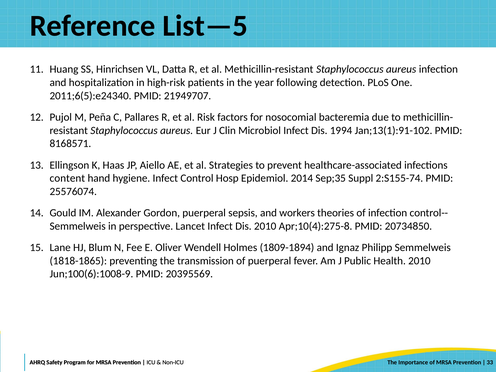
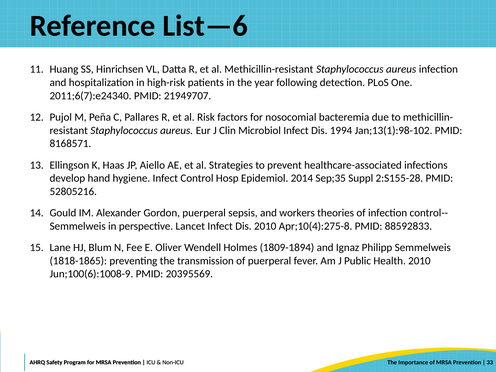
List—5: List—5 -> List—6 (205, 26)
2011;6(5):e24340: 2011;6(5):e24340 -> 2011;6(7):e24340 (91, 96)
Jan;13(1):91-102: Jan;13(1):91-102 -> Jan;13(1):98-102 (394, 130)
content: content -> develop (67, 178)
2:S155-74: 2:S155-74 -> 2:S155-28 (399, 178)
25576074: 25576074 -> 52805216 (73, 191)
20734850: 20734850 -> 88592833 (408, 226)
